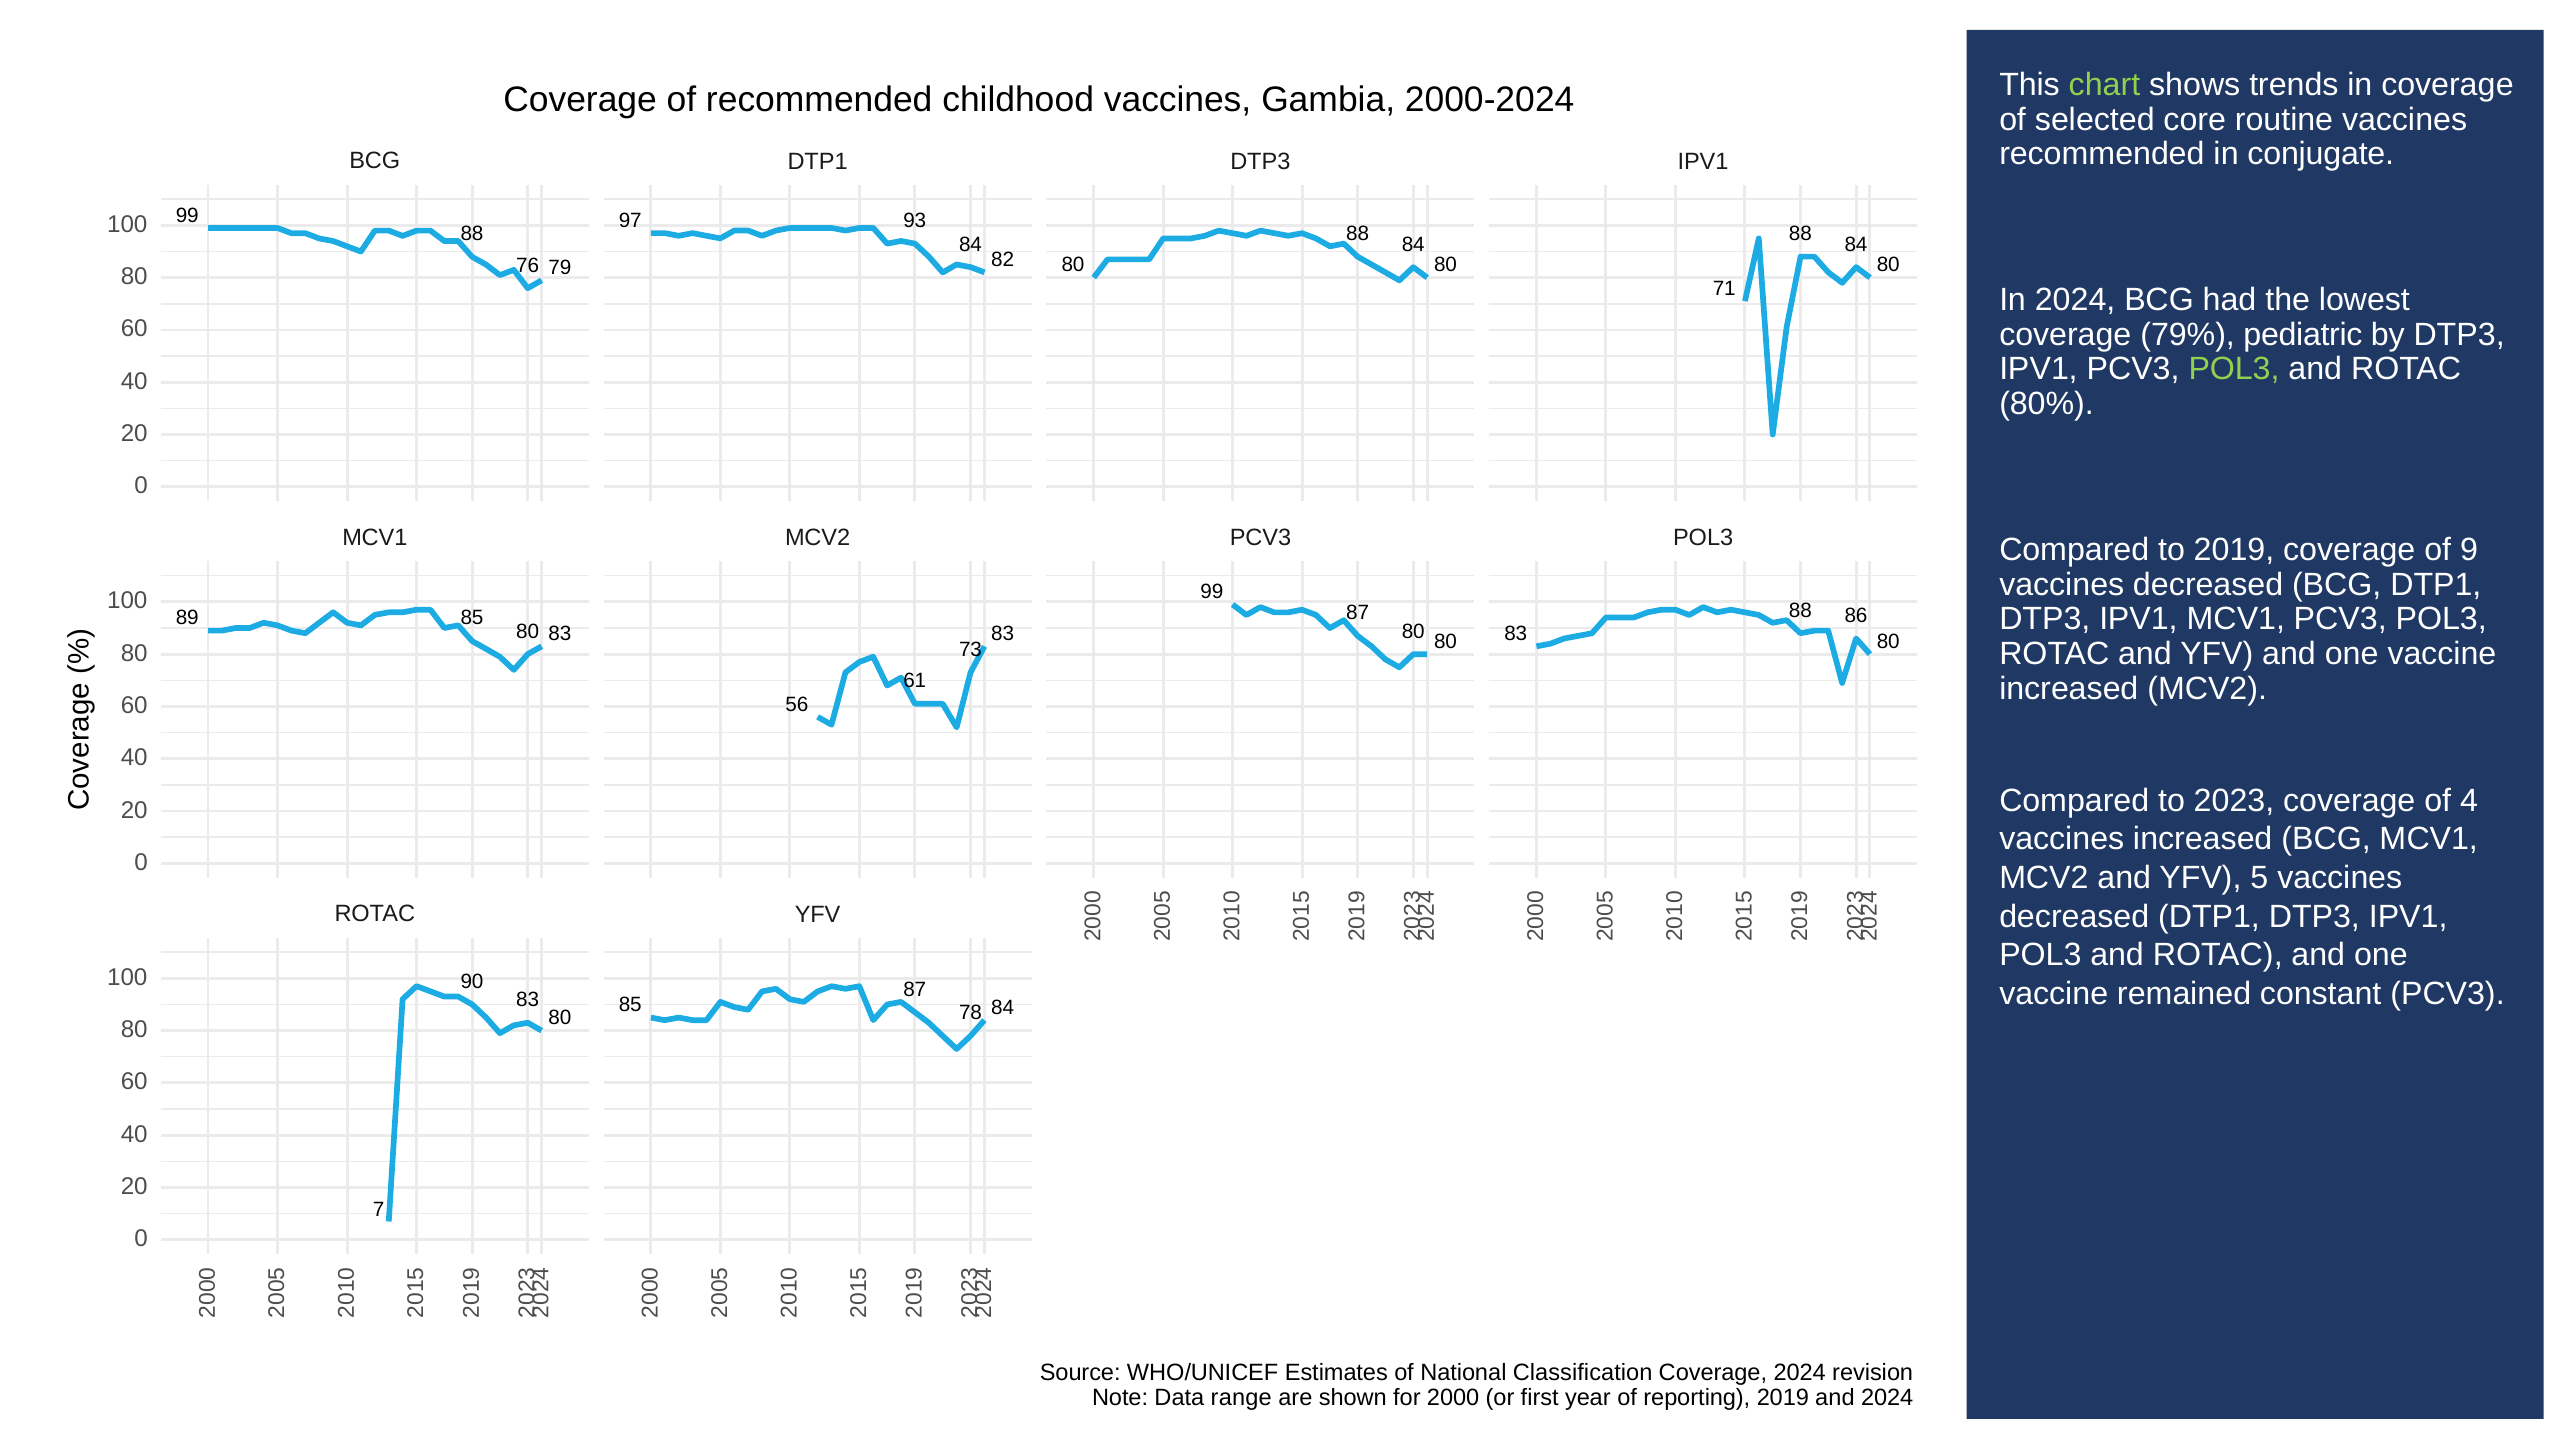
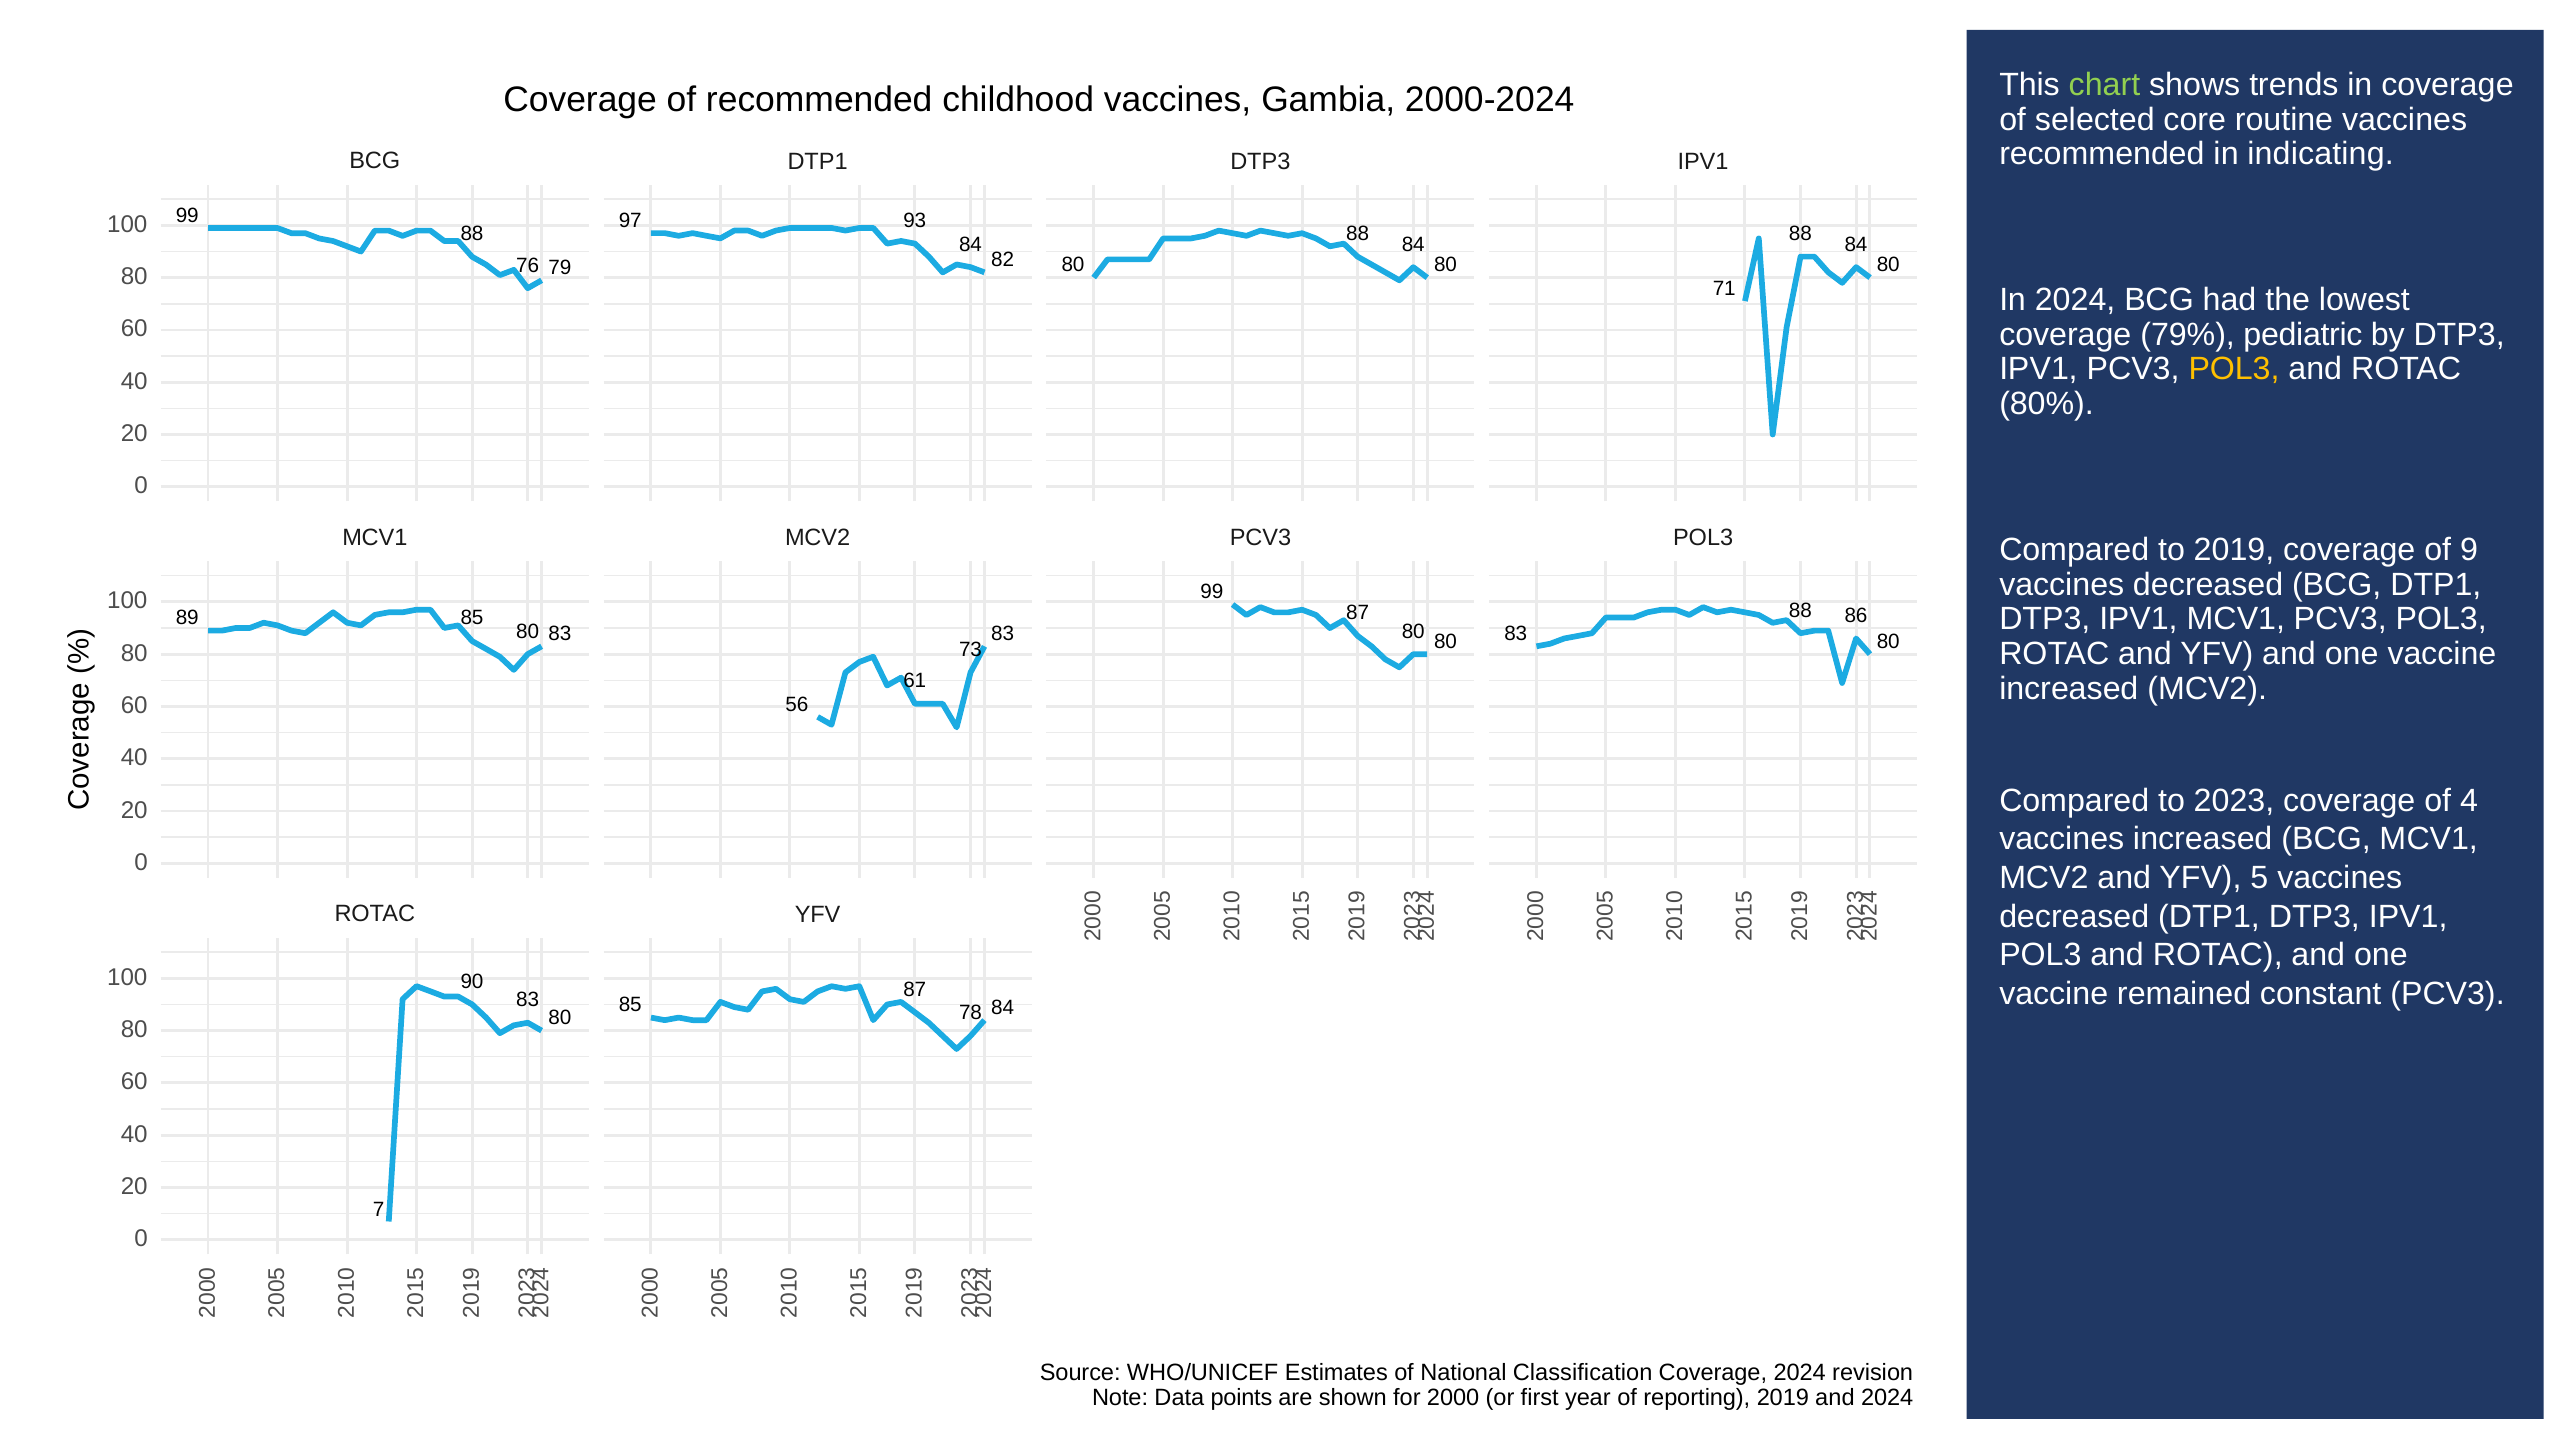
conjugate: conjugate -> indicating (2321, 154)
POL3 colour: light green -> yellow (2234, 369)
range: range -> points (1241, 1398)
